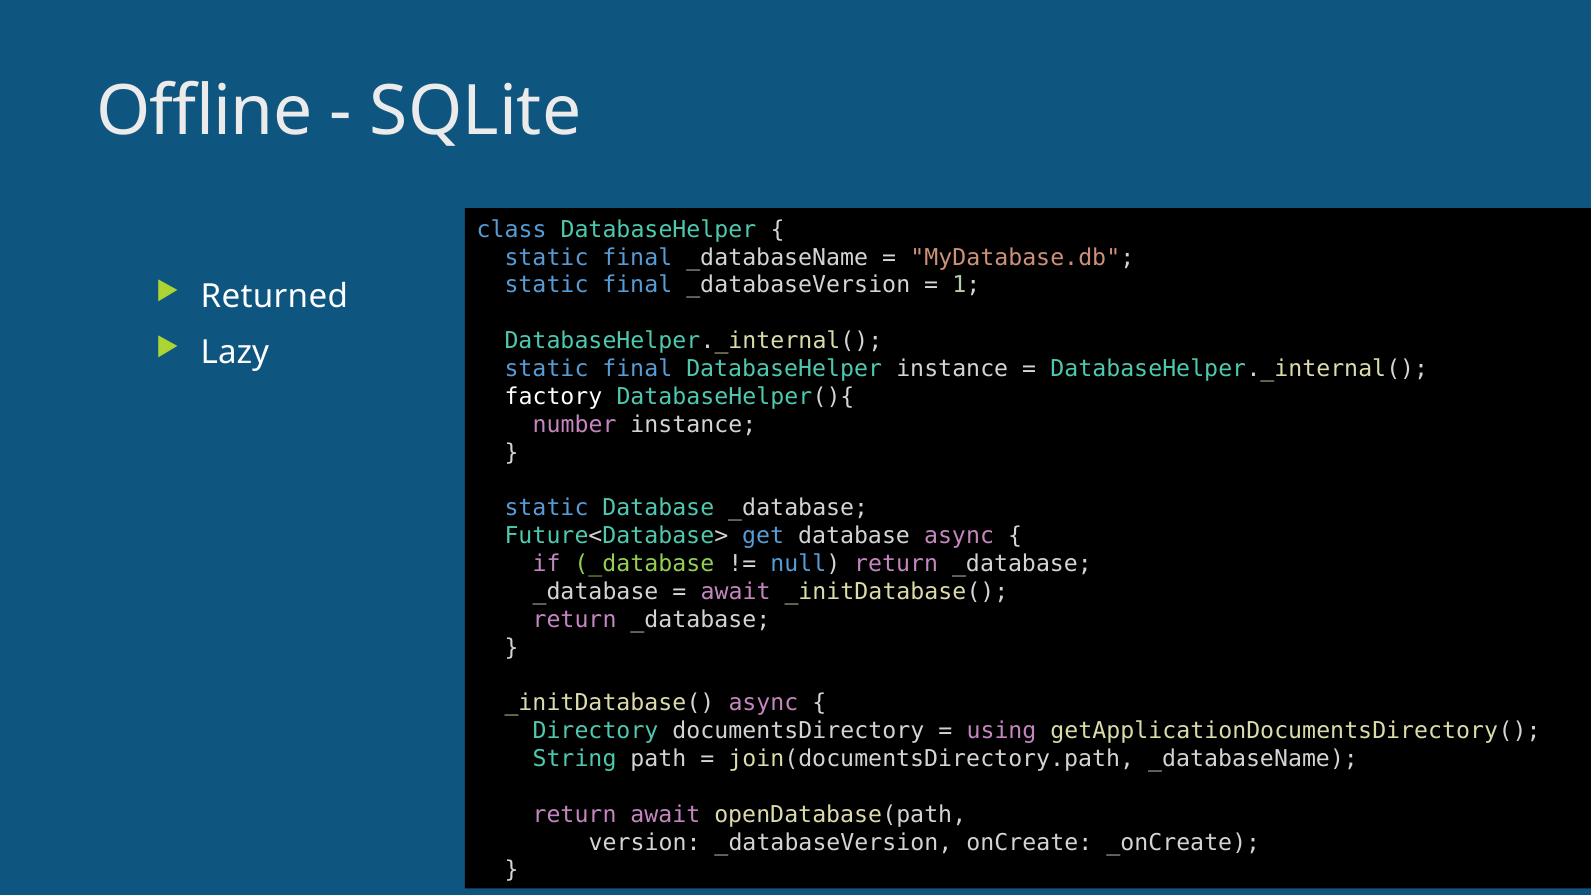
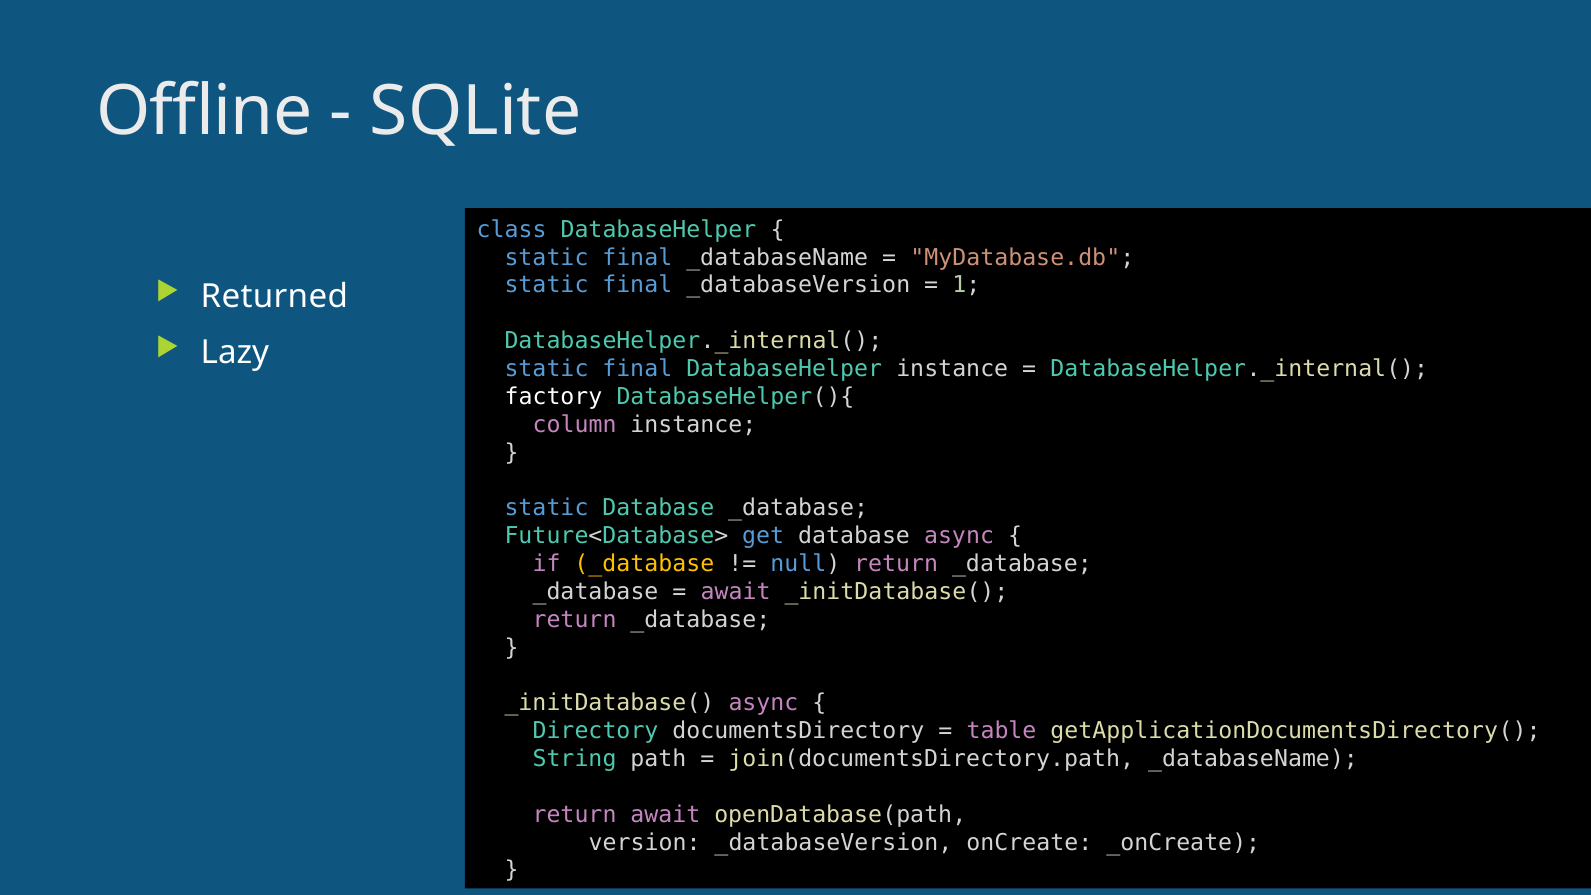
number: number -> column (575, 425)
_database colour: light green -> yellow (644, 564)
using: using -> table (1001, 731)
